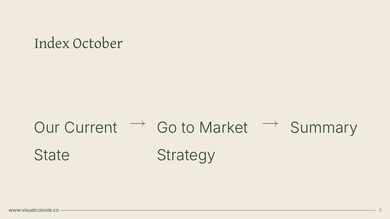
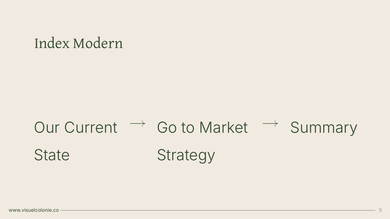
October: October -> Modern (98, 43)
